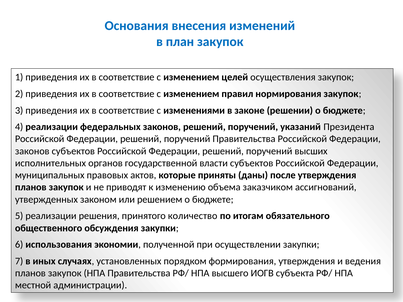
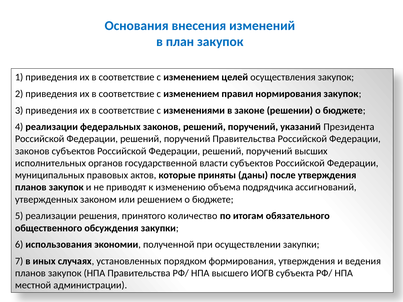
заказчиком: заказчиком -> подрядчика (268, 187)
